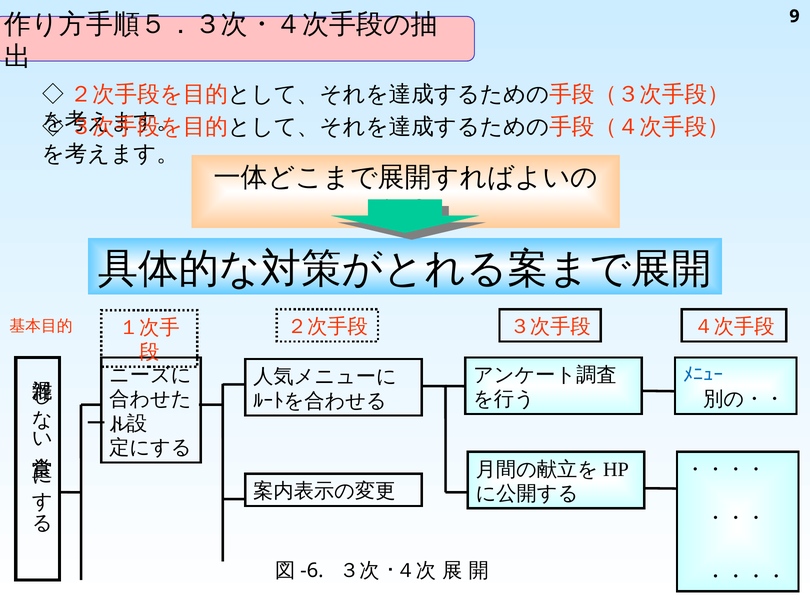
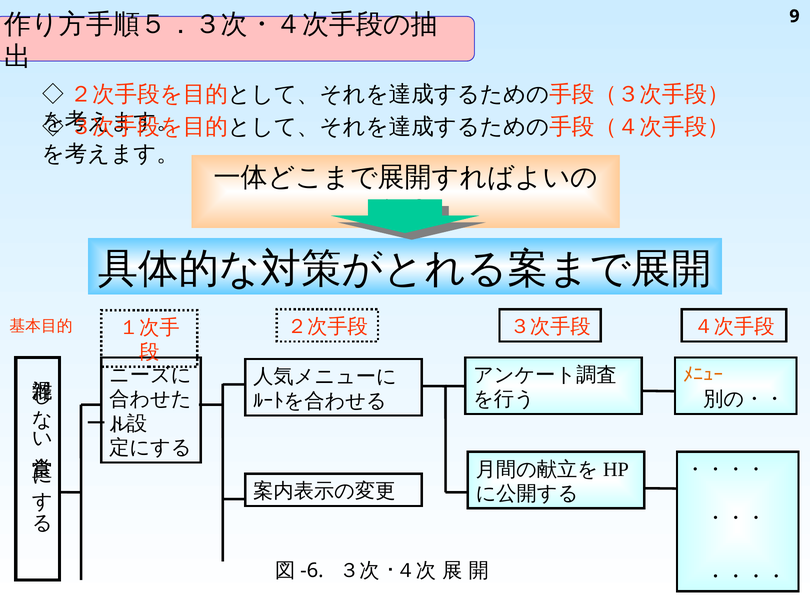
ﾒﾆｭｰ colour: blue -> orange (703, 375)
